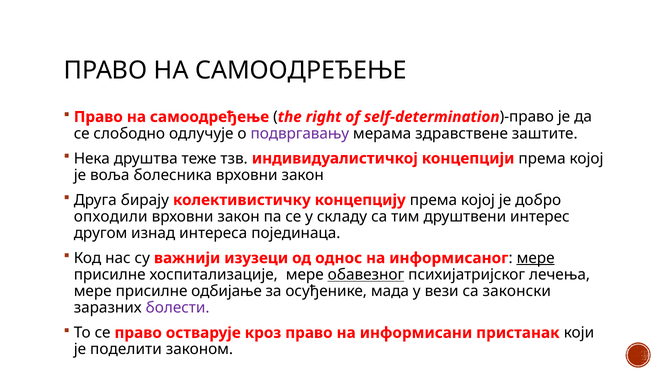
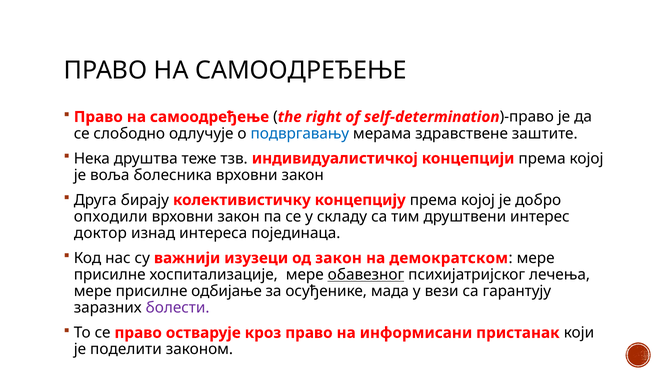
подвргавању colour: purple -> blue (300, 133)
другом: другом -> доктор (100, 233)
од однос: однос -> закон (339, 258)
информисаног: информисаног -> демократском (449, 258)
мере underline: present -> none (536, 258)
законски: законски -> гарантују (517, 291)
